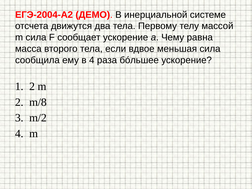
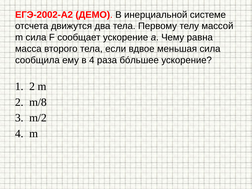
ЕГЭ-2004-А2: ЕГЭ-2004-А2 -> ЕГЭ-2002-А2 (44, 15)
